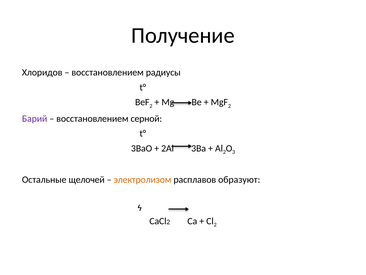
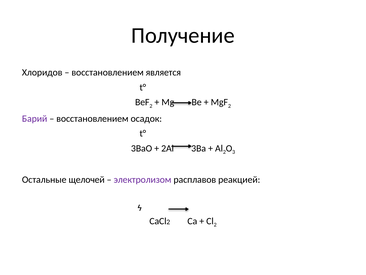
радиусы: радиусы -> является (163, 72)
серной: серной -> осадок (146, 118)
электролизом colour: orange -> purple (143, 179)
образуют: образуют -> реакцией (239, 179)
